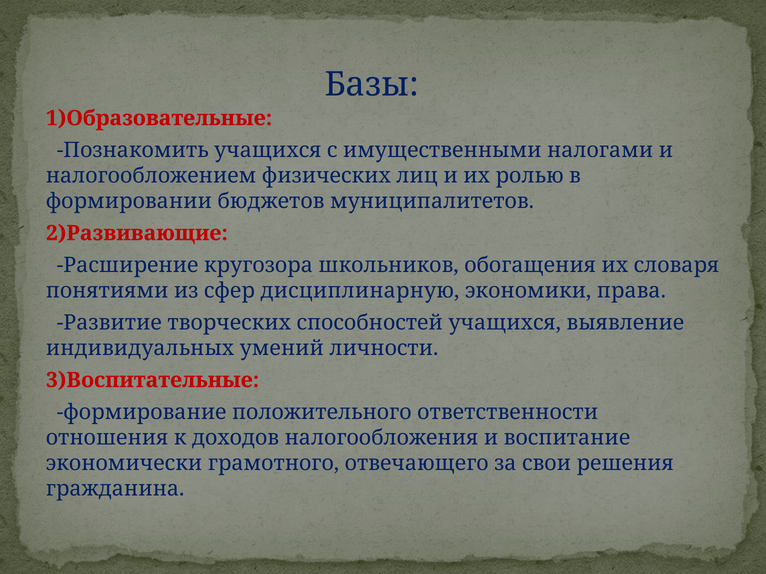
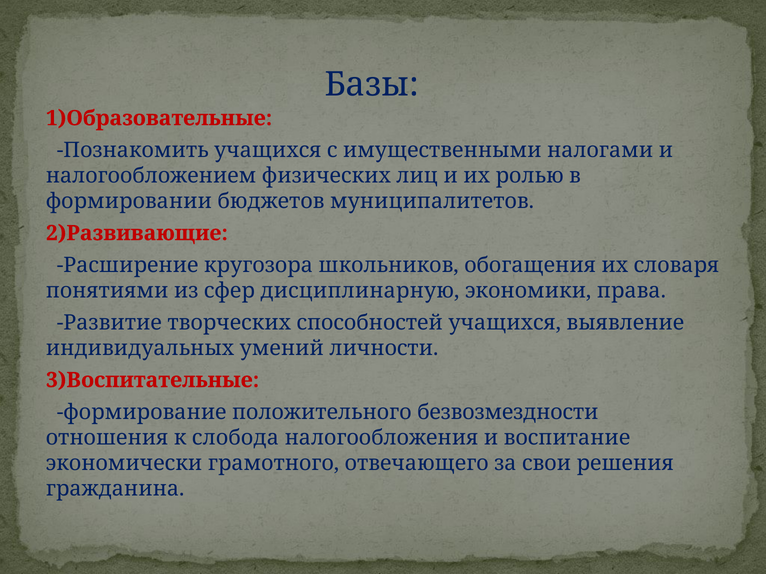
ответственности: ответственности -> безвозмездности (508, 412)
доходов: доходов -> слобода (235, 438)
